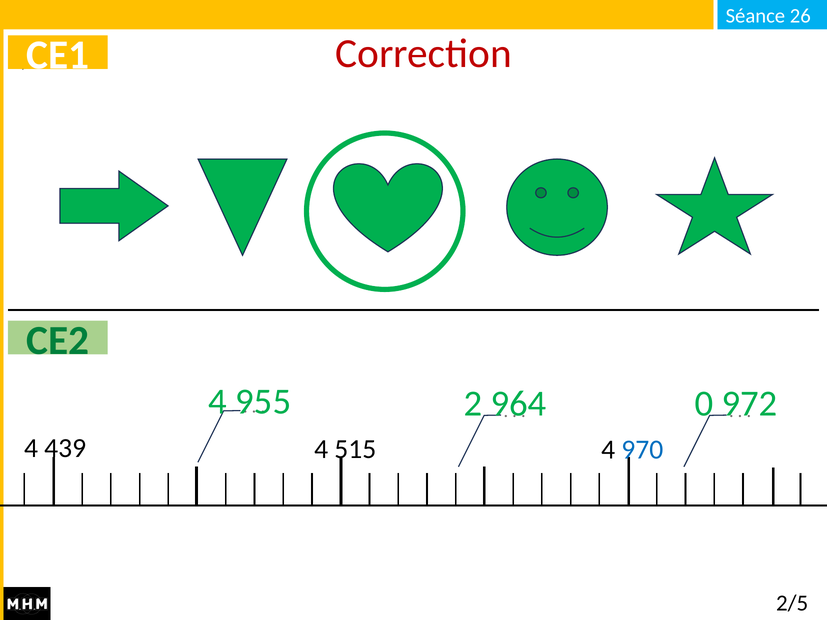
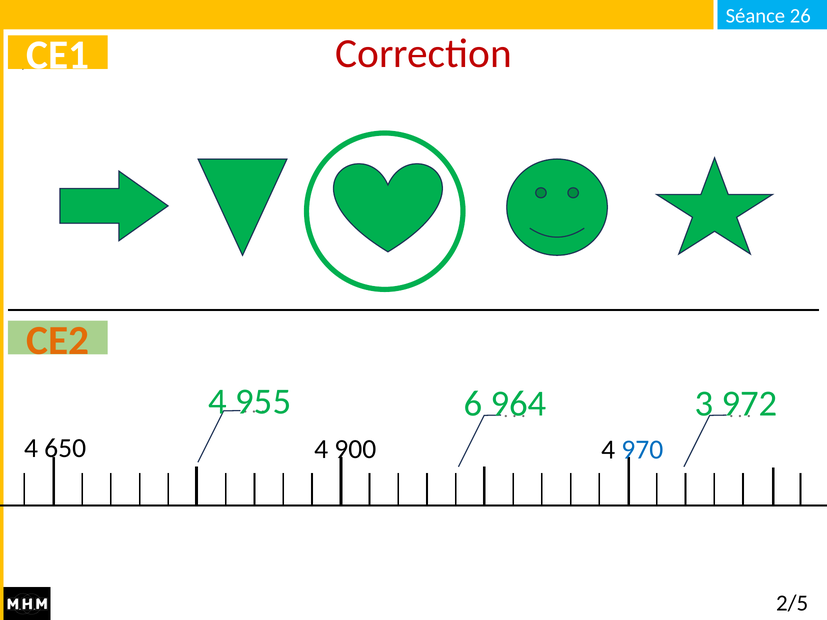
CE2 colour: green -> orange (58, 340)
2: 2 -> 6 (473, 404)
0: 0 -> 3 (704, 404)
439: 439 -> 650 (65, 448)
515: 515 -> 900 (355, 449)
